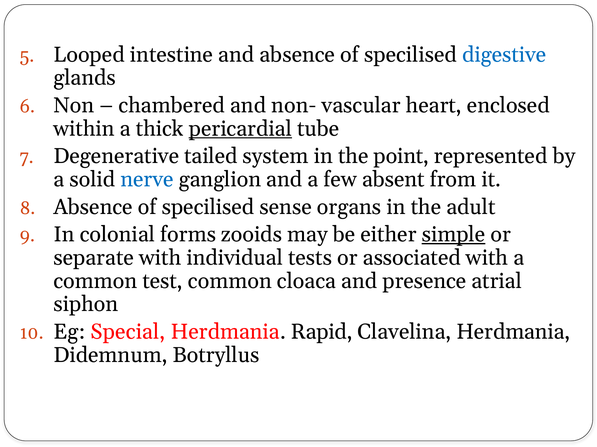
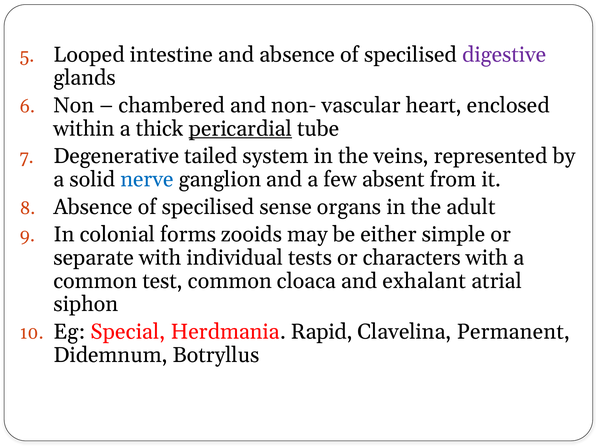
digestive colour: blue -> purple (504, 55)
point: point -> veins (401, 156)
simple underline: present -> none (453, 235)
associated: associated -> characters (412, 258)
presence: presence -> exhalant (424, 281)
Clavelina Herdmania: Herdmania -> Permanent (513, 332)
